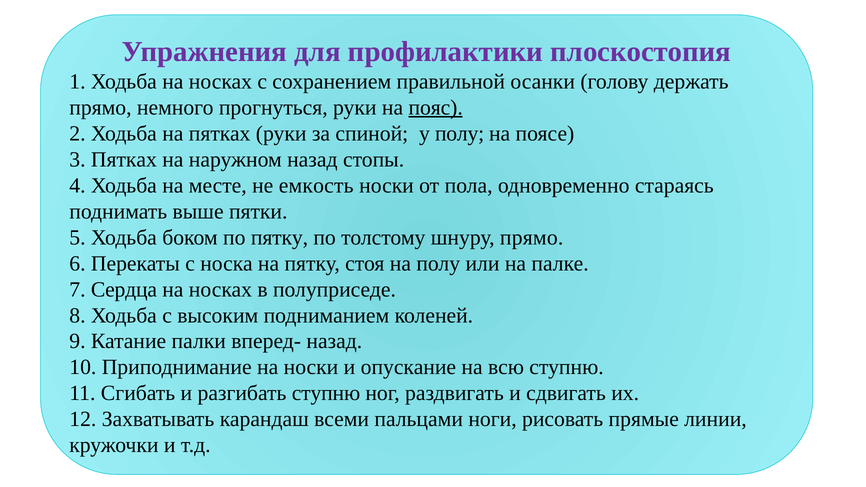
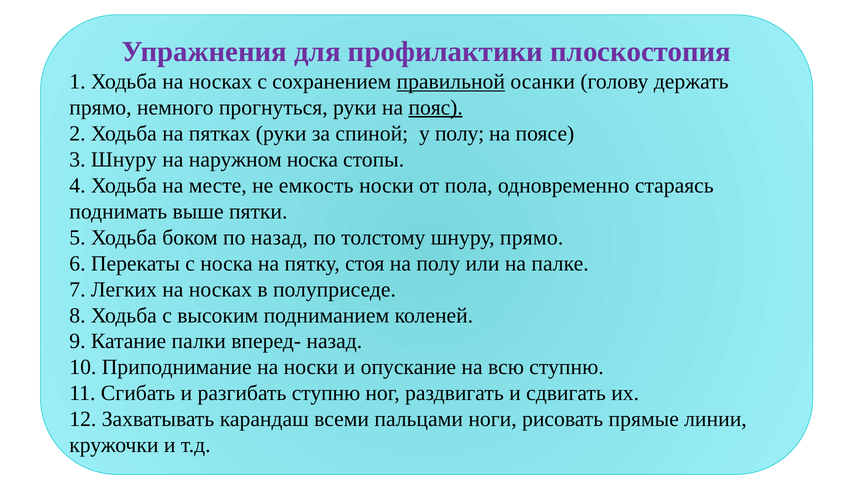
правильной underline: none -> present (451, 82)
3 Пятках: Пятках -> Шнуру (124, 160)
наружном назад: назад -> носка (312, 160)
по пятку: пятку -> назад (279, 238)
Сердца: Сердца -> Легких (124, 289)
